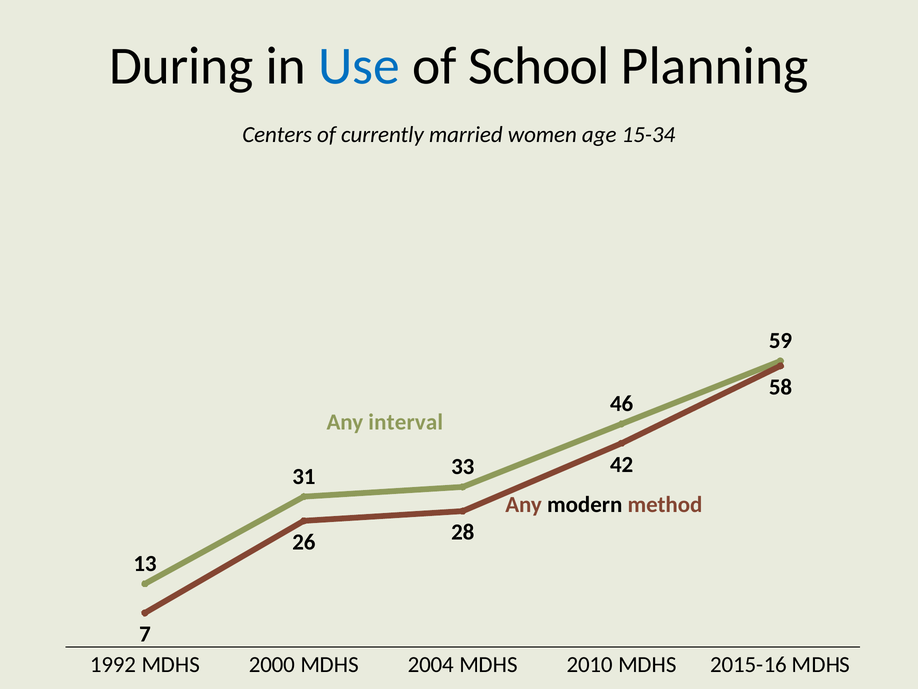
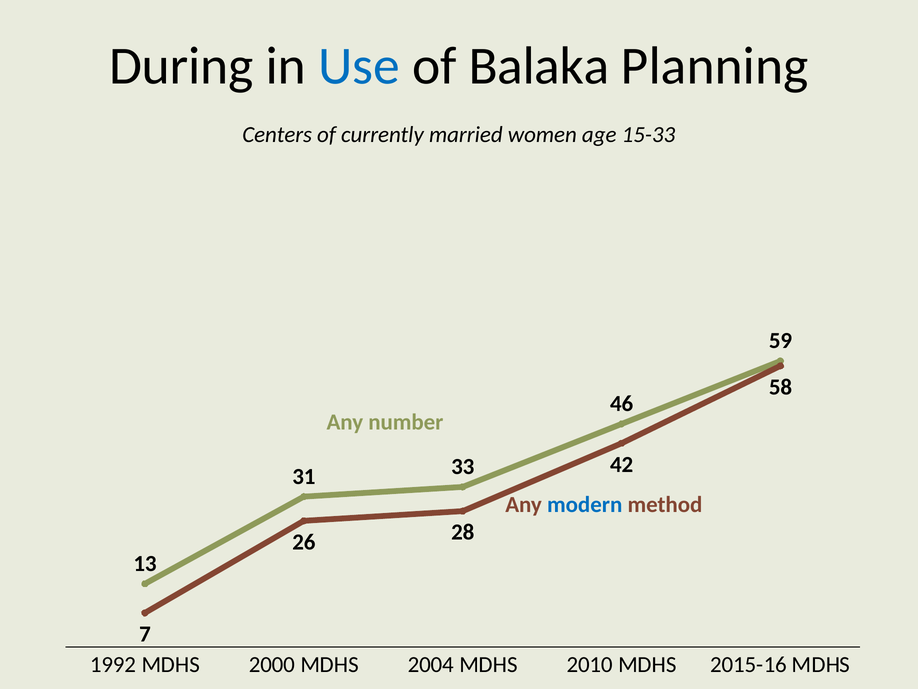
School: School -> Balaka (539, 66)
15-34: 15-34 -> 15-33 (648, 134)
interval: interval -> number (406, 422)
modern colour: black -> blue (585, 504)
